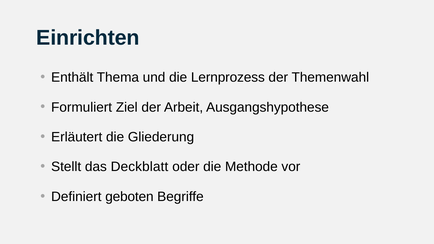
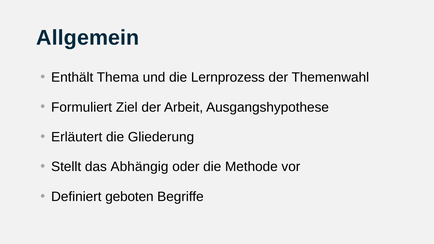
Einrichten: Einrichten -> Allgemein (88, 38)
Deckblatt: Deckblatt -> Abhängig (140, 167)
